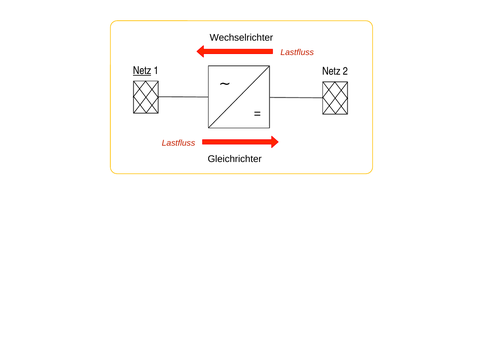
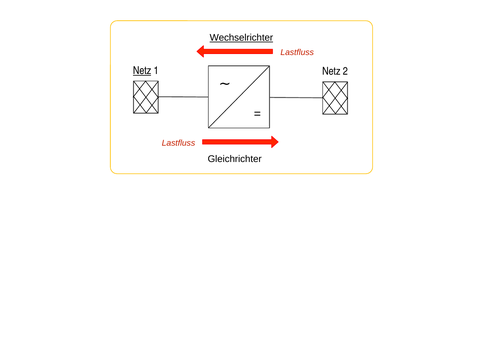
Wechselrichter underline: none -> present (241, 38)
